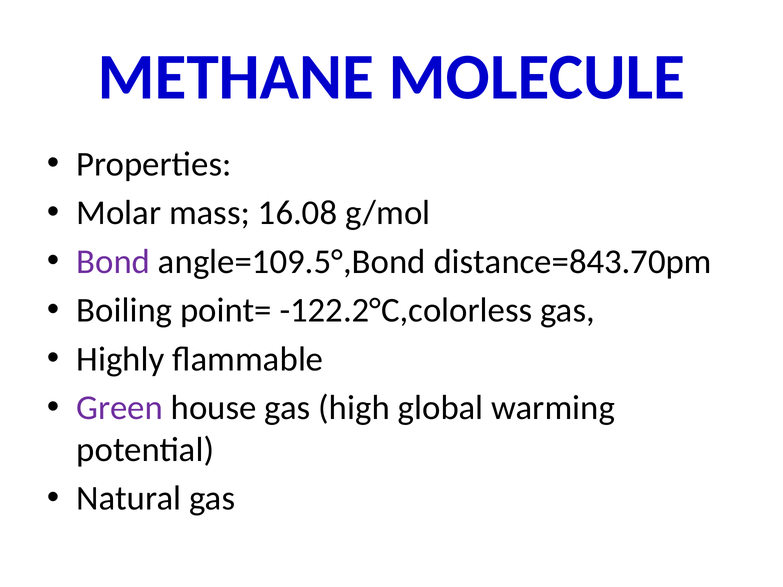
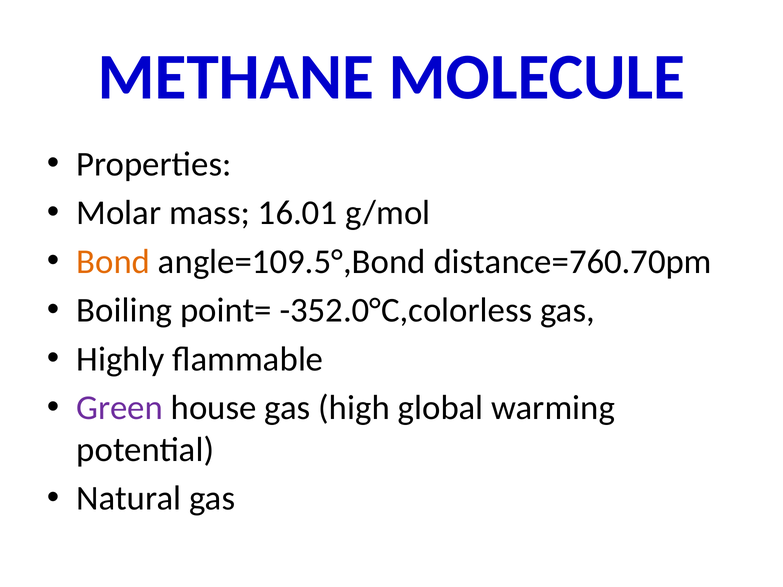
16.08: 16.08 -> 16.01 (298, 213)
Bond colour: purple -> orange (113, 262)
distance=843.70pm: distance=843.70pm -> distance=760.70pm (573, 262)
-122.2°C,colorless: -122.2°C,colorless -> -352.0°C,colorless (406, 311)
